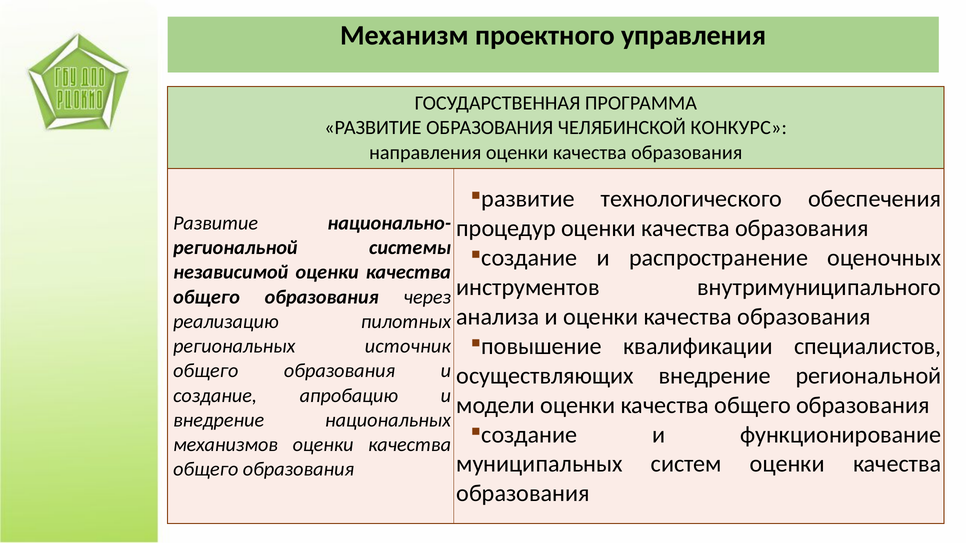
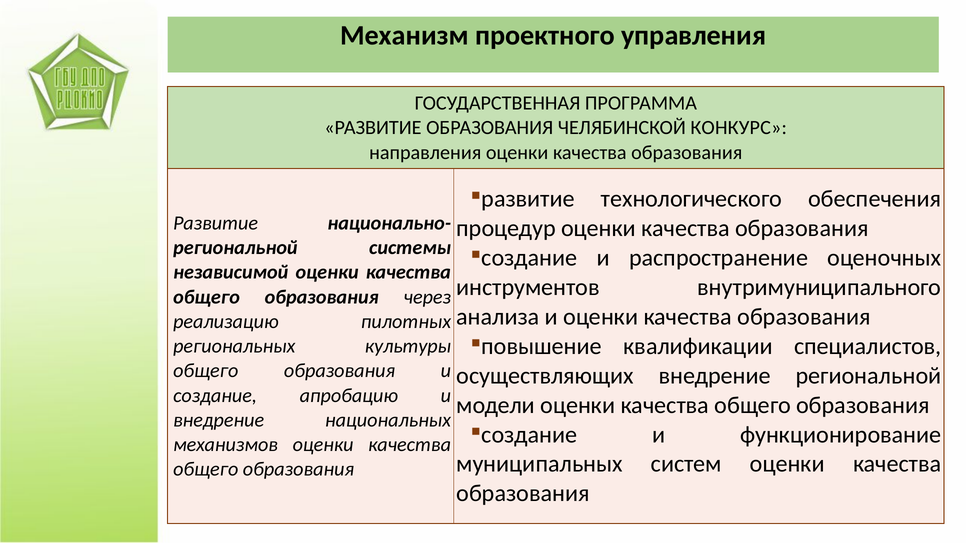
источник: источник -> культуры (408, 346)
